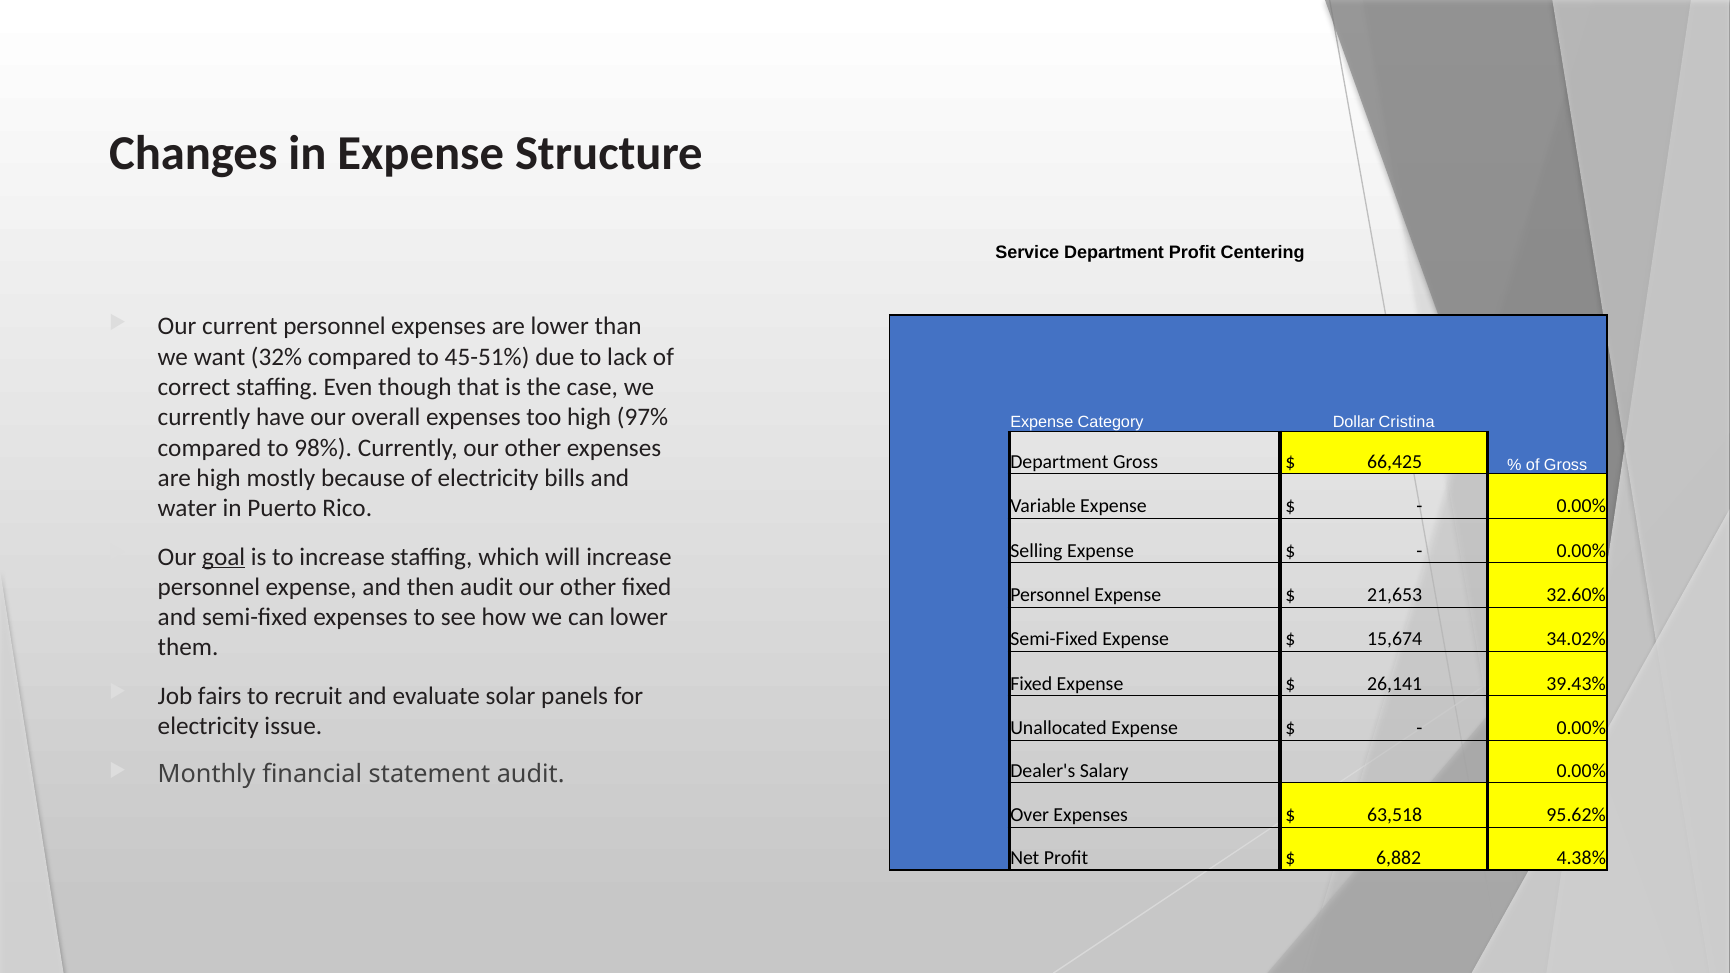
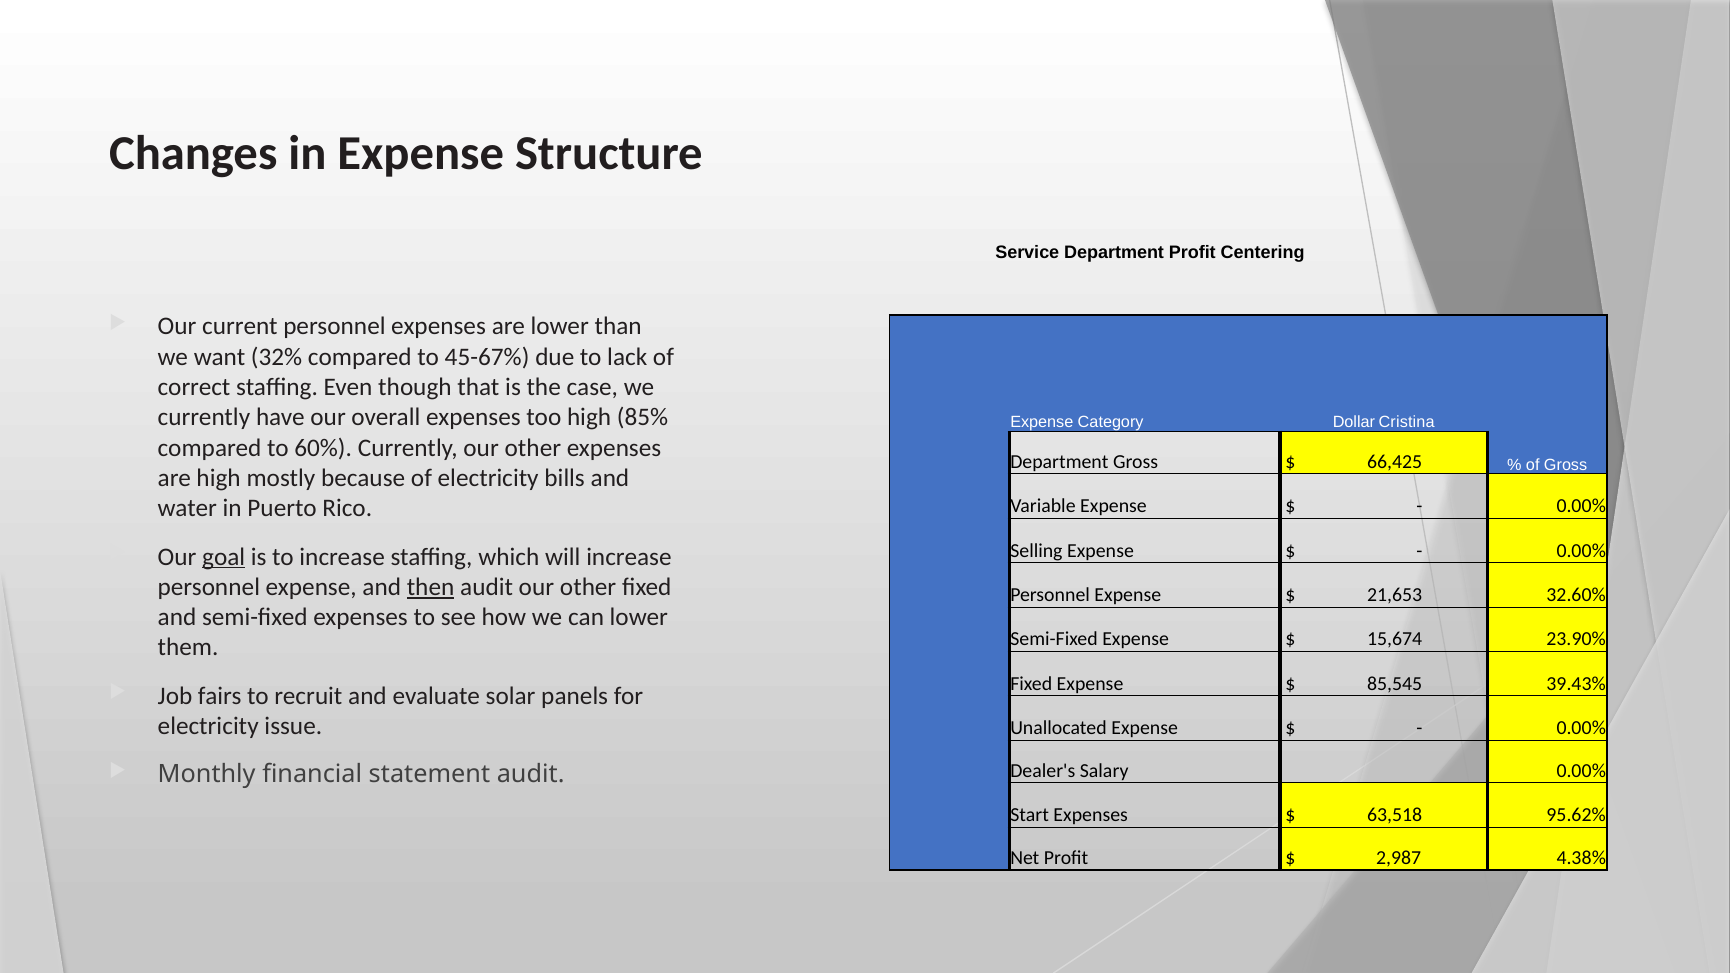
45-51%: 45-51% -> 45-67% (487, 357)
97%: 97% -> 85% (643, 418)
98%: 98% -> 60% (323, 448)
then underline: none -> present (431, 587)
34.02%: 34.02% -> 23.90% (1576, 639)
26,141: 26,141 -> 85,545 (1395, 684)
Over: Over -> Start (1030, 815)
6,882: 6,882 -> 2,987 (1399, 858)
